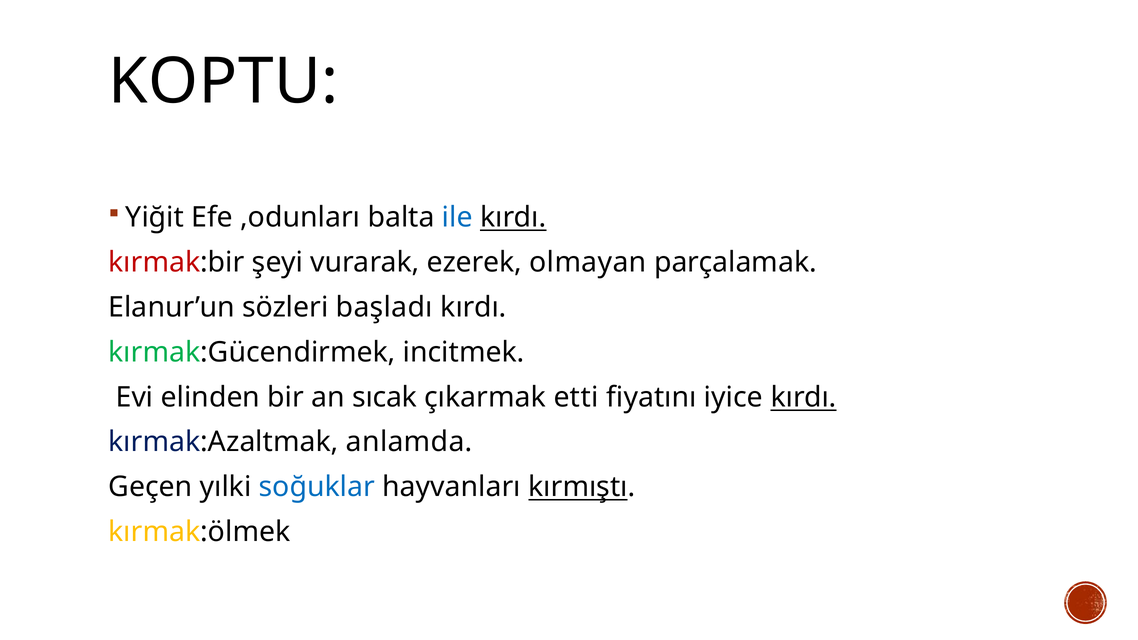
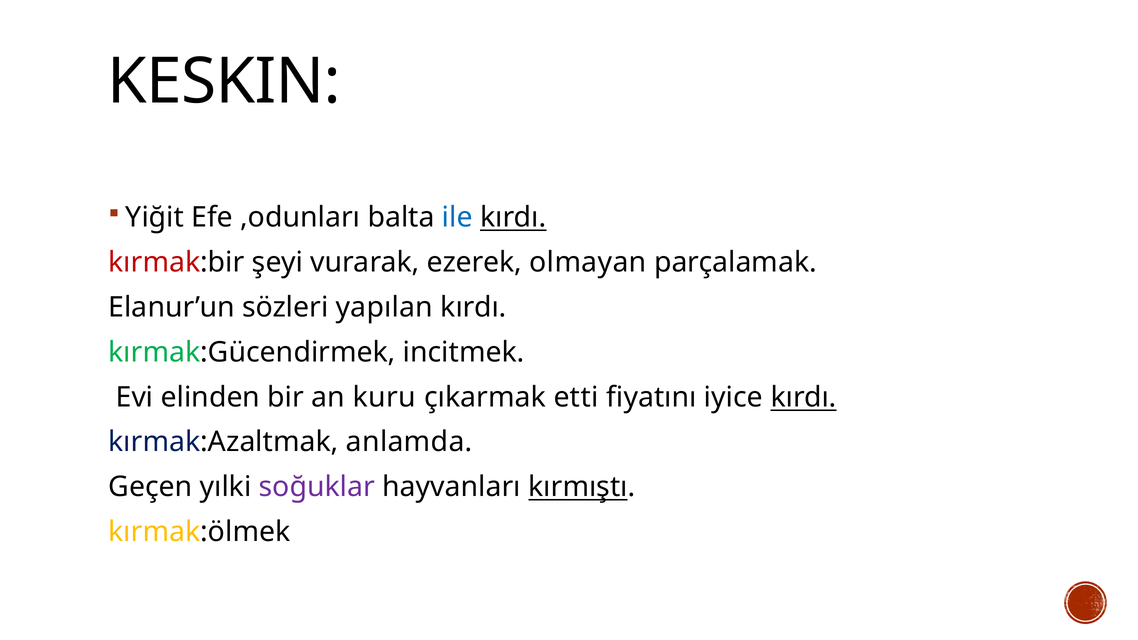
KOPTU: KOPTU -> KESKIN (224, 82)
başladı: başladı -> yapılan (384, 307)
sıcak: sıcak -> kuru (384, 397)
soğuklar colour: blue -> purple (317, 487)
